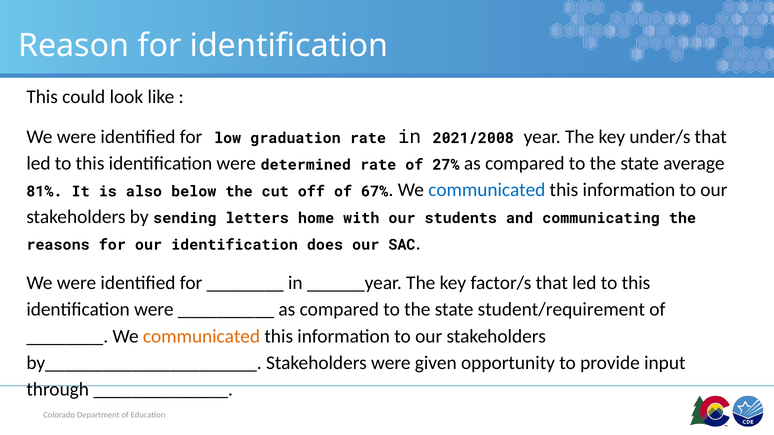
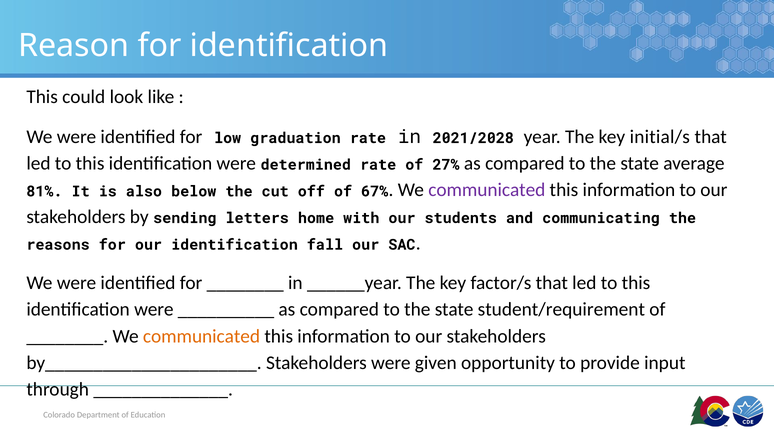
2021/2008: 2021/2008 -> 2021/2028 (473, 138)
under/s: under/s -> initial/s (660, 137)
communicated colour: blue -> purple (487, 190)
does: does -> fall (325, 245)
